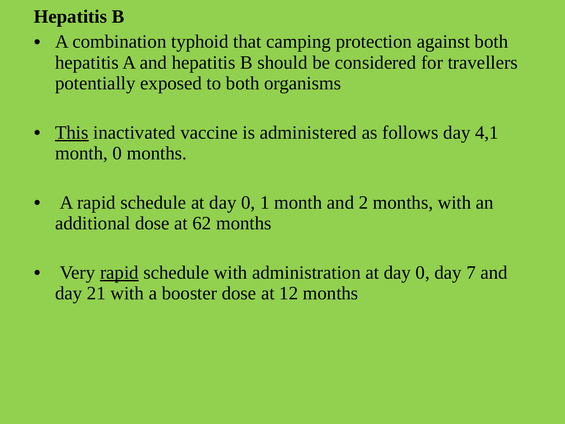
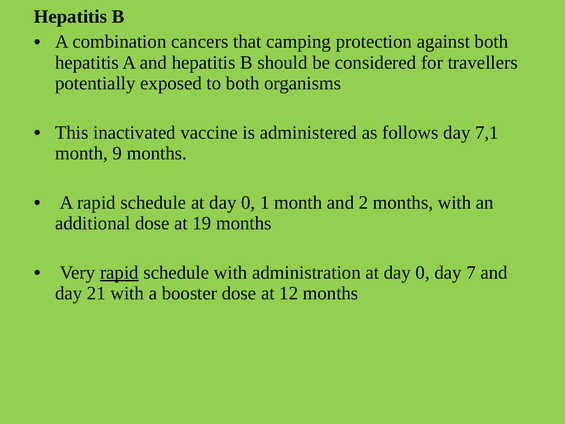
typhoid: typhoid -> cancers (200, 42)
This underline: present -> none (72, 132)
4,1: 4,1 -> 7,1 (487, 132)
month 0: 0 -> 9 (117, 153)
62: 62 -> 19 (202, 223)
